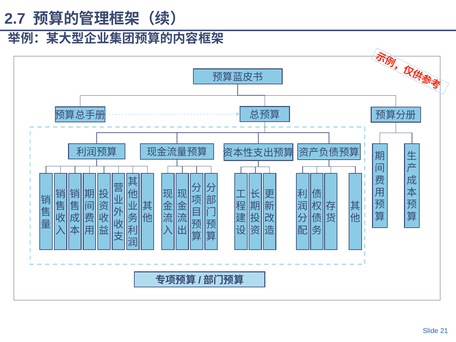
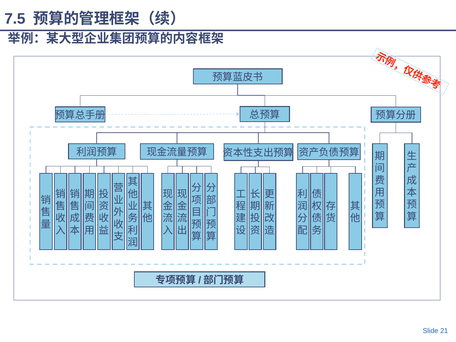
2.7: 2.7 -> 7.5 (15, 19)
